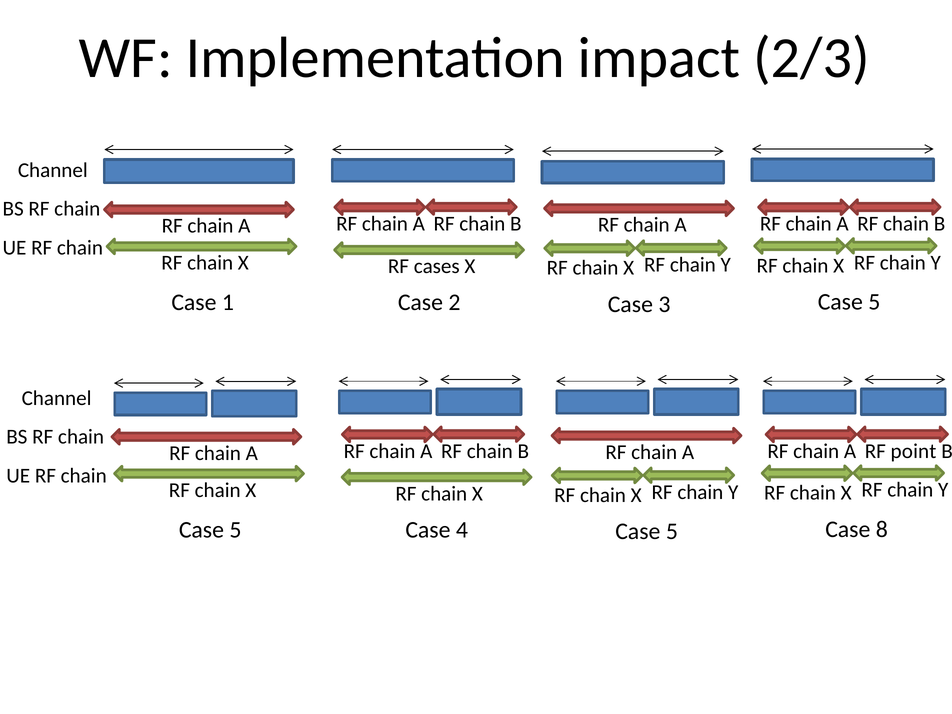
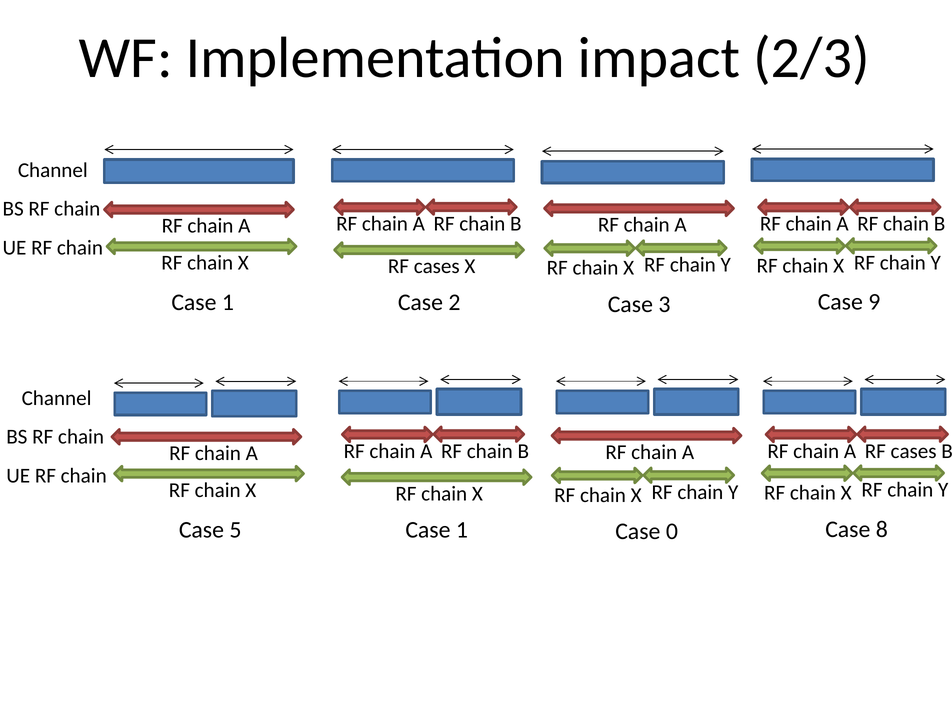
5: 5 -> 9 (874, 302)
A RF point: point -> cases (914, 451)
5 Case 4: 4 -> 1 (462, 530)
5: 5 -> 0 (672, 532)
